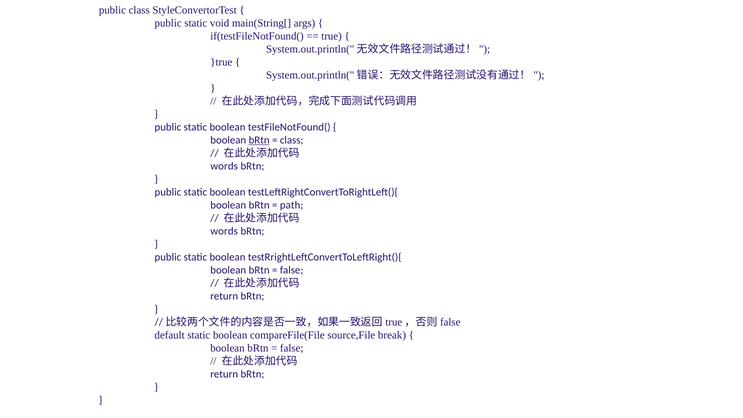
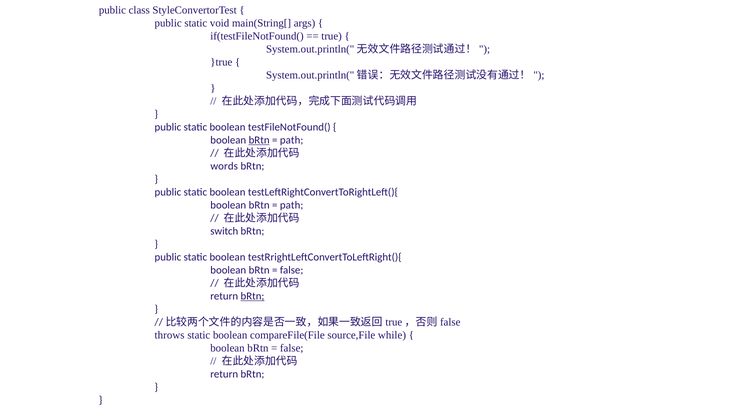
class: class -> path (292, 140)
words: words -> switch (224, 231)
bRtn underline: none -> present (252, 296)
default: default -> throws (170, 335)
break: break -> while (392, 335)
